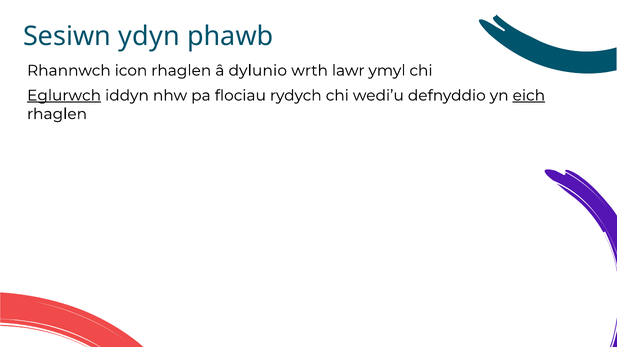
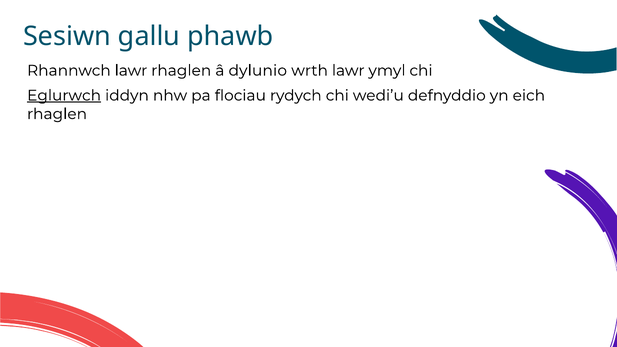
ydyn: ydyn -> gallu (149, 36)
Rhannwch icon: icon -> lawr (131, 71)
eich underline: present -> none (529, 96)
